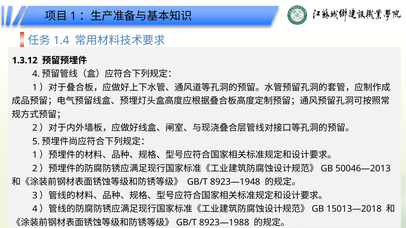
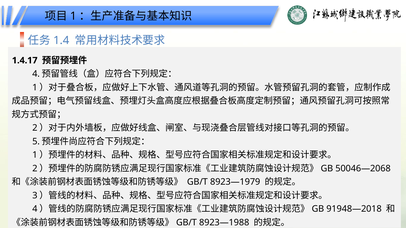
1.3.12: 1.3.12 -> 1.4.17 (25, 60)
50046—2013: 50046—2013 -> 50046—2068 (363, 169)
8923—1948: 8923—1948 -> 8923—1979 (235, 182)
15013—2018: 15013—2018 -> 91948—2018 (354, 209)
